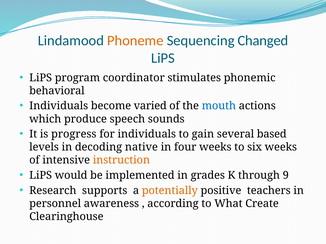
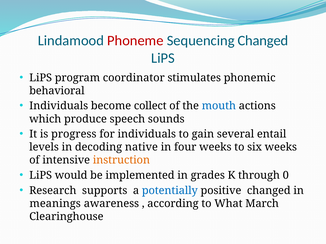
Phoneme colour: orange -> red (135, 41)
varied: varied -> collect (150, 106)
based: based -> entail (272, 134)
9: 9 -> 0 (286, 176)
potentially colour: orange -> blue (170, 191)
positive teachers: teachers -> changed (269, 191)
personnel: personnel -> meanings (55, 204)
Create: Create -> March (262, 204)
